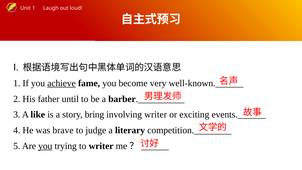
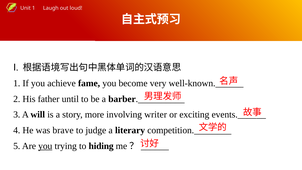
achieve underline: present -> none (62, 83)
like: like -> will (38, 114)
bring: bring -> more (94, 114)
to writer: writer -> hiding (101, 146)
